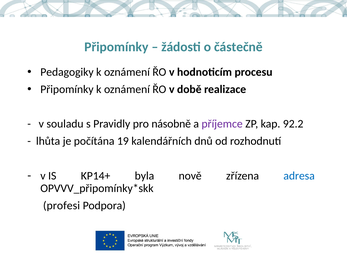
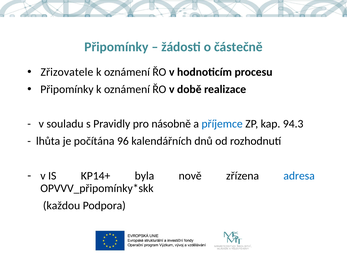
Pedagogiky: Pedagogiky -> Zřizovatele (67, 72)
příjemce colour: purple -> blue (222, 124)
92.2: 92.2 -> 94.3 (293, 124)
19: 19 -> 96 (123, 141)
profesi: profesi -> každou (62, 206)
